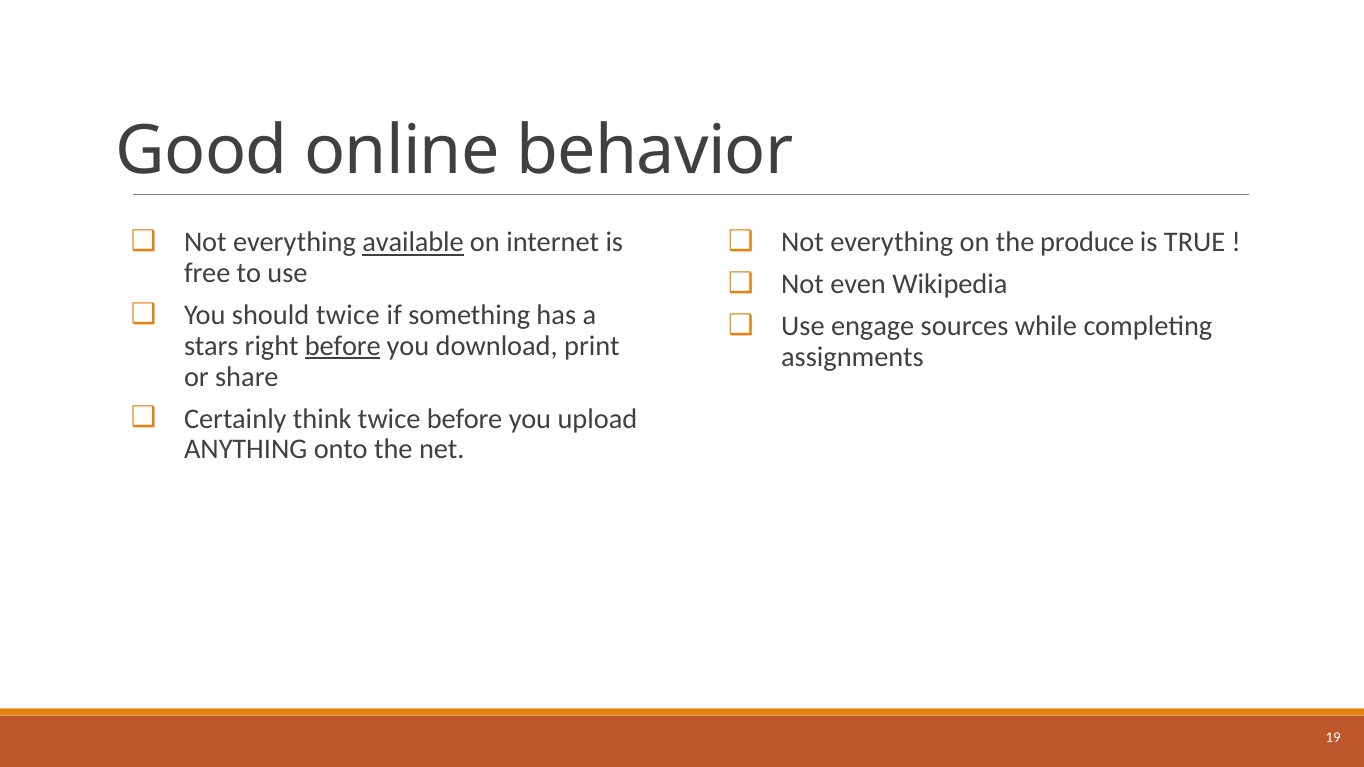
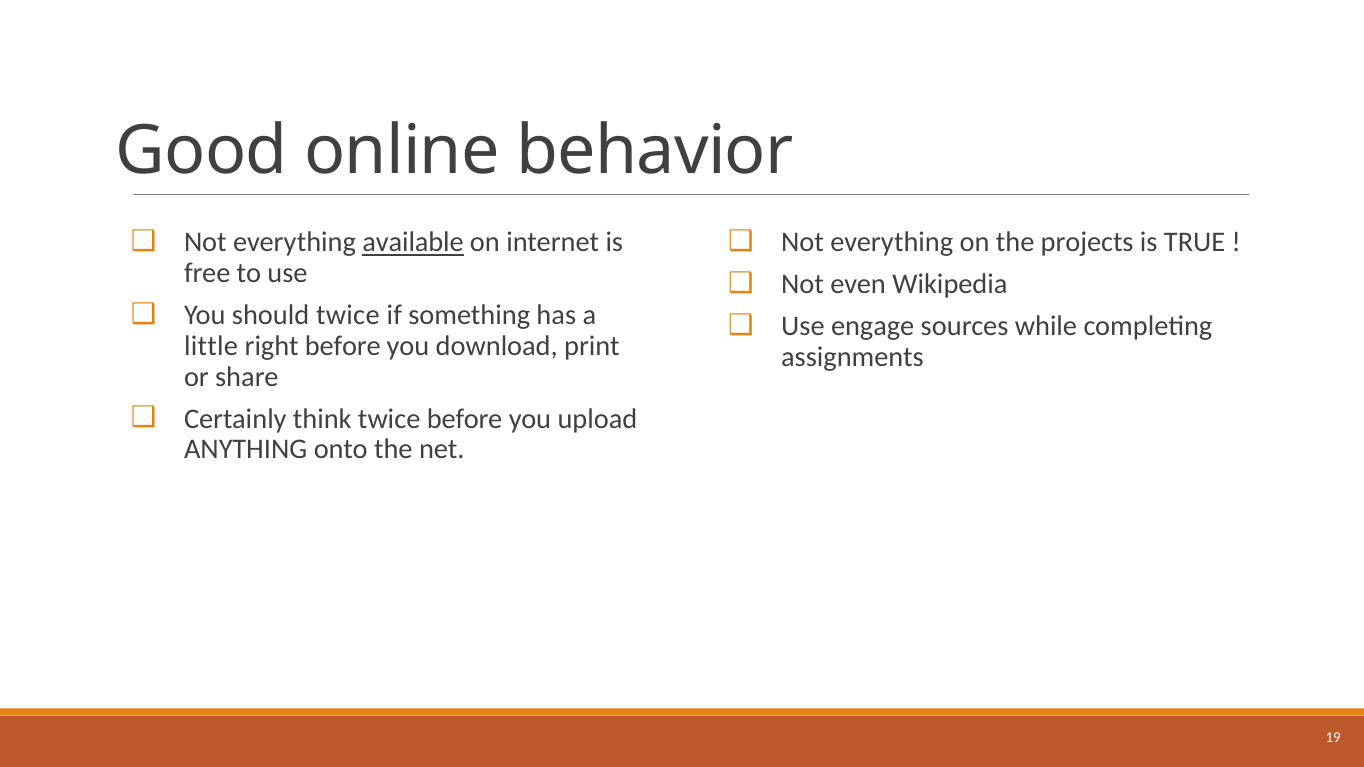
produce: produce -> projects (1087, 243)
stars: stars -> little (211, 346)
before underline: present -> none (343, 346)
